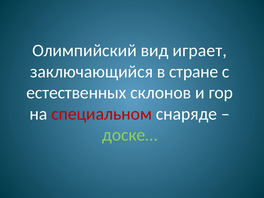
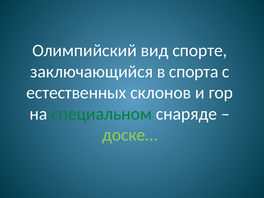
играет: играет -> спорте (200, 50)
стране: стране -> спорта (194, 72)
специальном colour: red -> green (102, 114)
